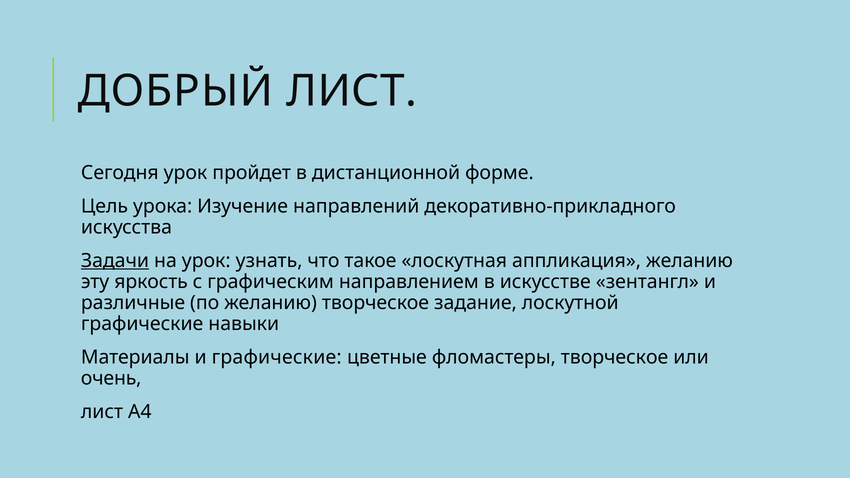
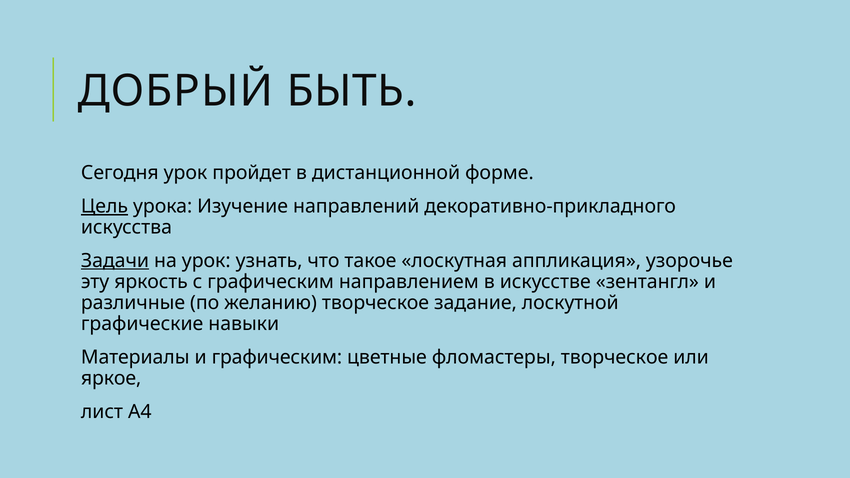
ДОБРЫЙ ЛИСТ: ЛИСТ -> БЫТЬ (352, 91)
Цель underline: none -> present (105, 206)
аппликация желанию: желанию -> узорочье (689, 261)
и графические: графические -> графическим (277, 357)
очень: очень -> яркое (111, 378)
